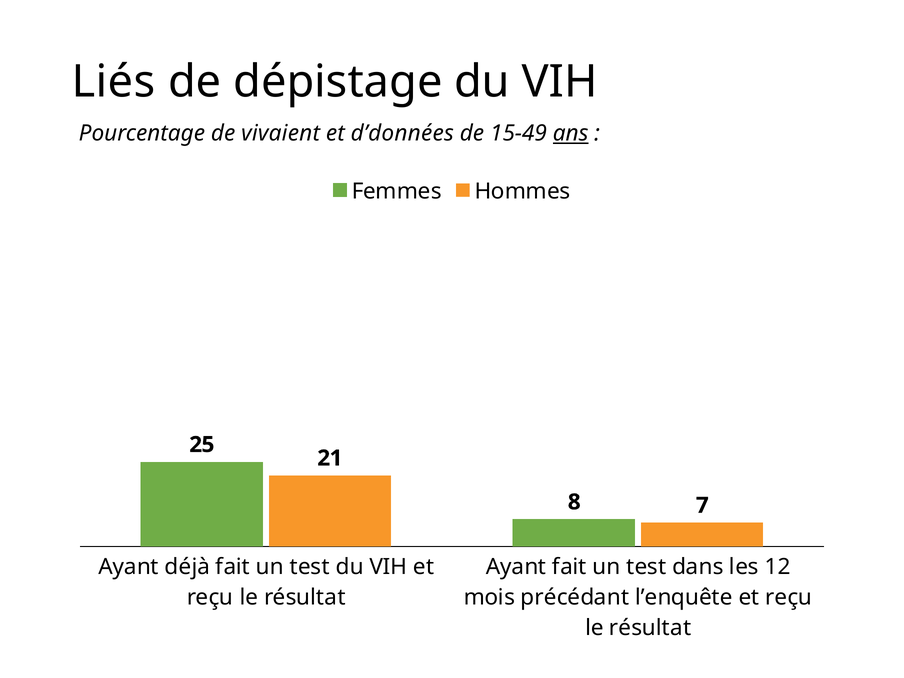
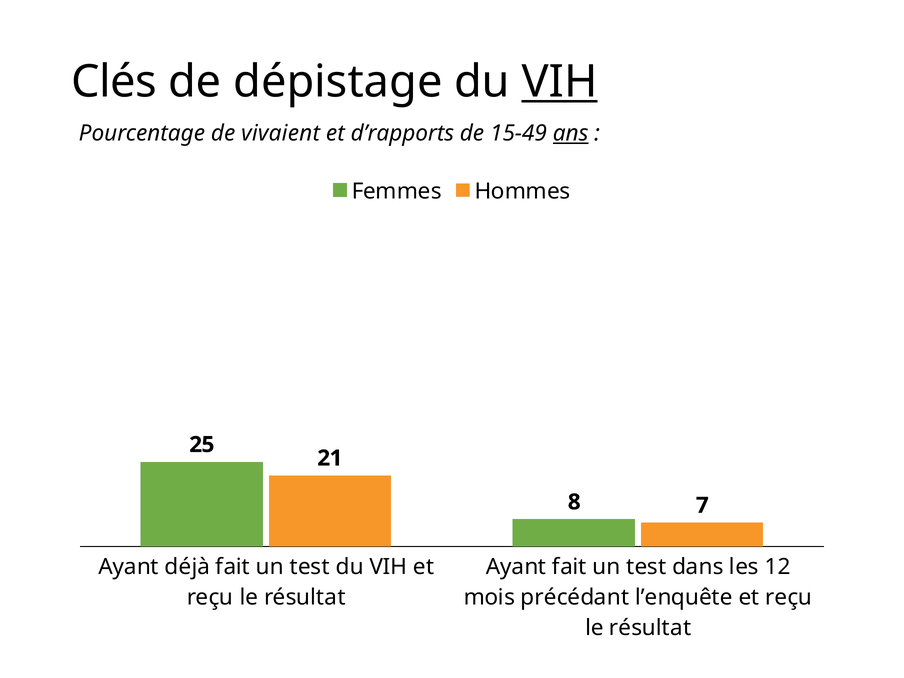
Liés: Liés -> Clés (114, 82)
VIH underline: none -> present (560, 82)
d’données: d’données -> d’rapports (402, 133)
